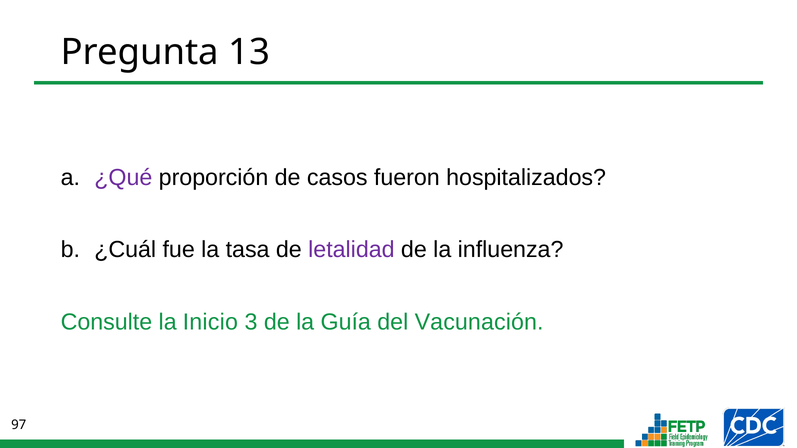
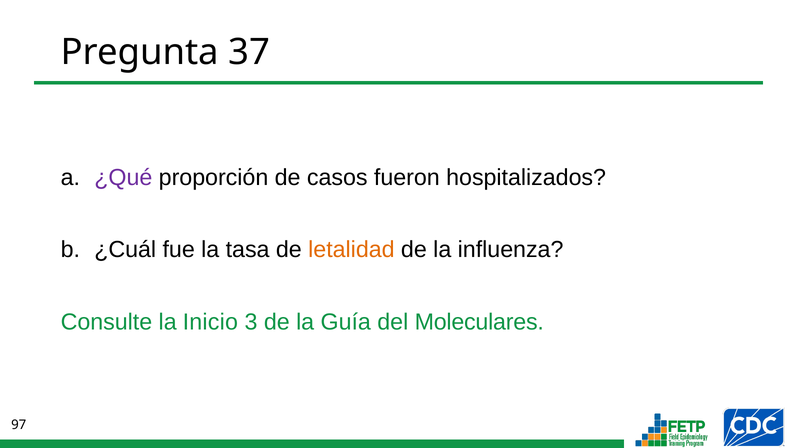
13: 13 -> 37 (249, 52)
letalidad colour: purple -> orange (351, 250)
Vacunación: Vacunación -> Moleculares (479, 322)
